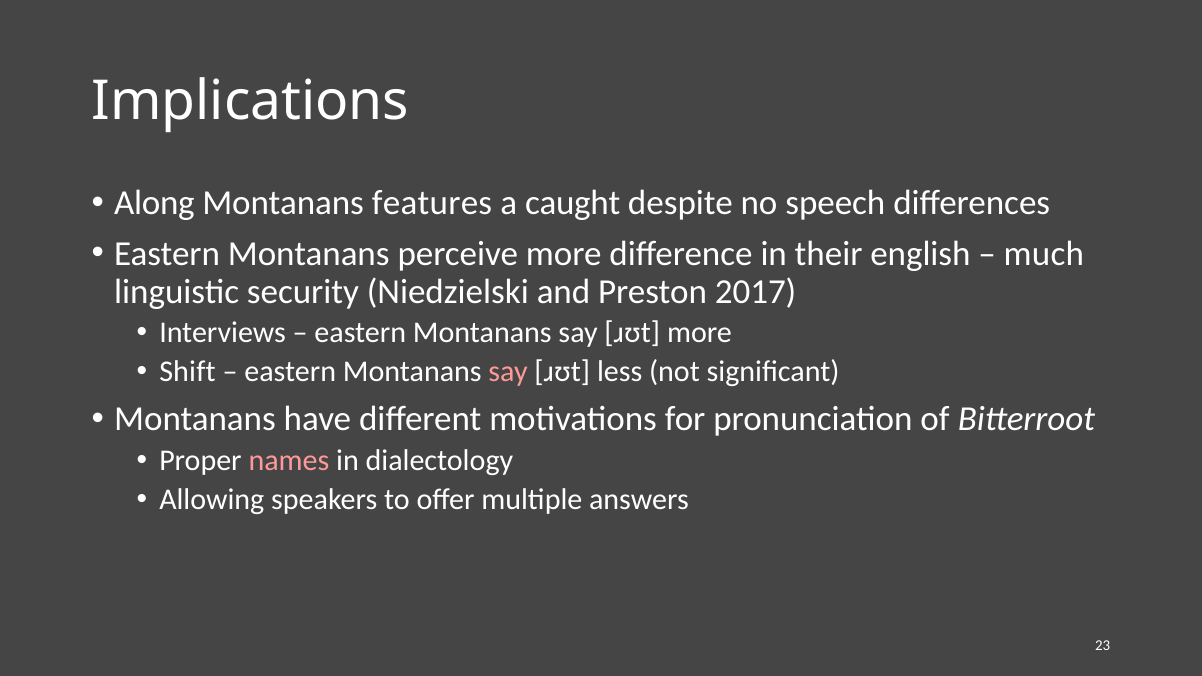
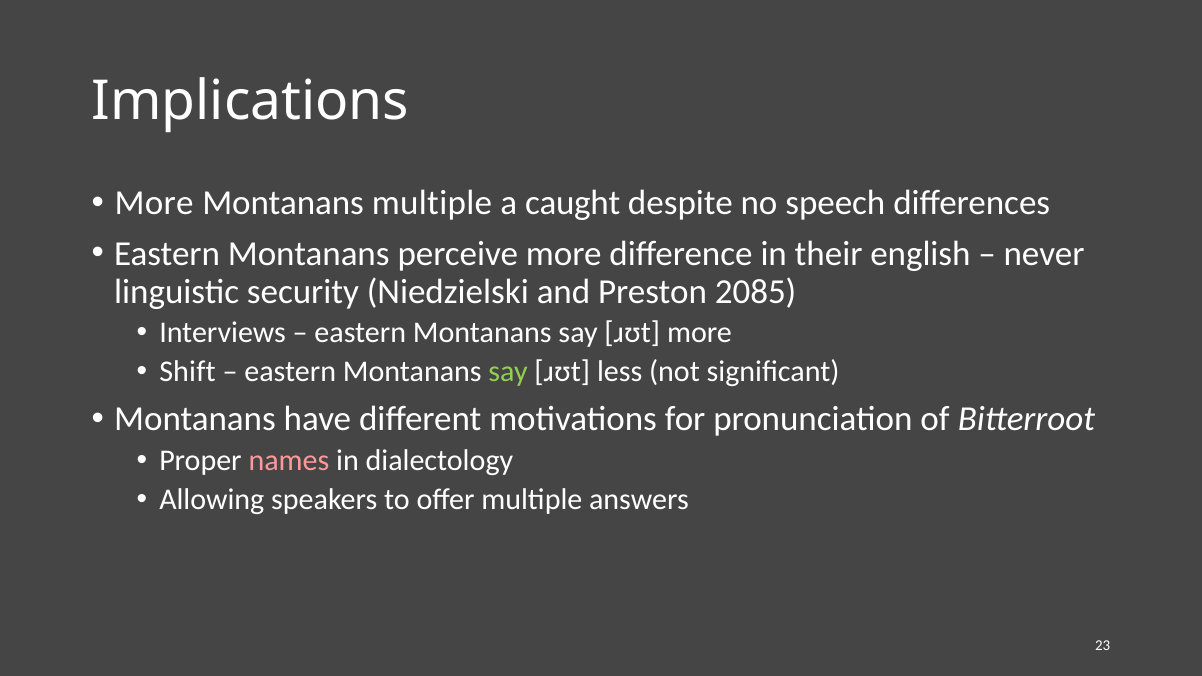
Along: Along -> More (154, 203)
Montanans features: features -> multiple (432, 203)
much: much -> never (1044, 254)
2017: 2017 -> 2085 (756, 291)
say colour: pink -> light green (508, 372)
